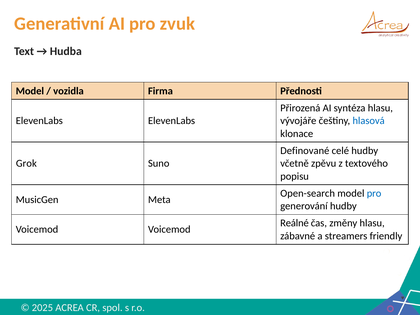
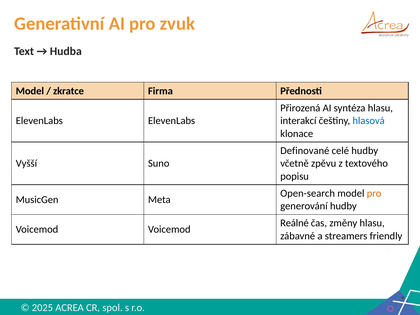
vozidla: vozidla -> zkratce (69, 91)
vývojáře: vývojáře -> interakcí (298, 121)
Grok: Grok -> Vyšší (26, 163)
pro colour: blue -> orange (374, 193)
